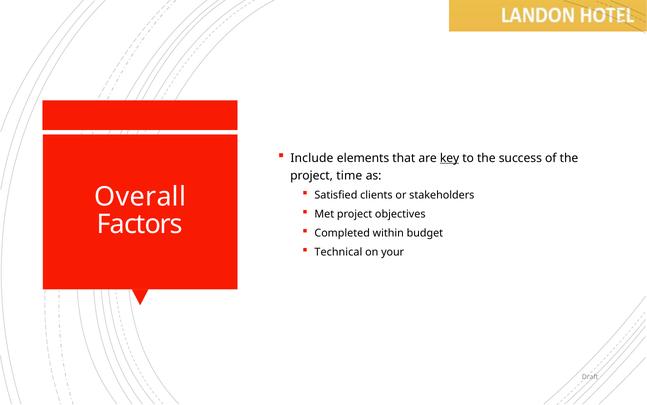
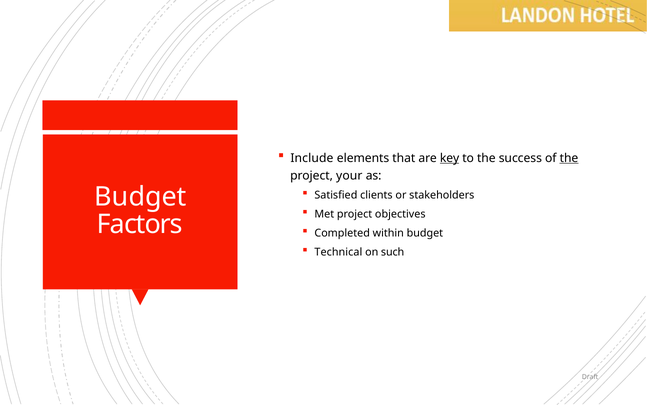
the underline: none -> present (569, 158)
time: time -> your (349, 175)
Overall: Overall -> Budget (140, 197)
your: your -> such (393, 252)
